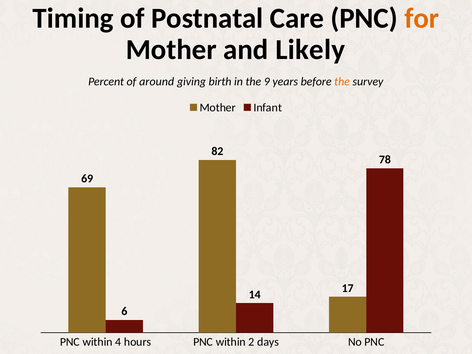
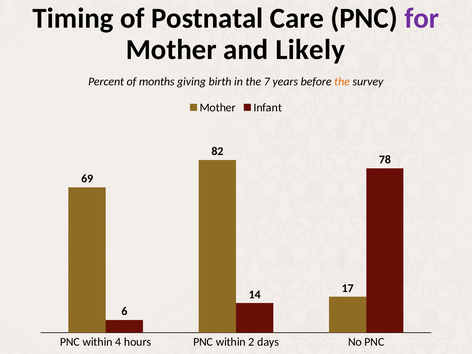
for colour: orange -> purple (422, 18)
around: around -> months (157, 81)
9: 9 -> 7 (267, 81)
